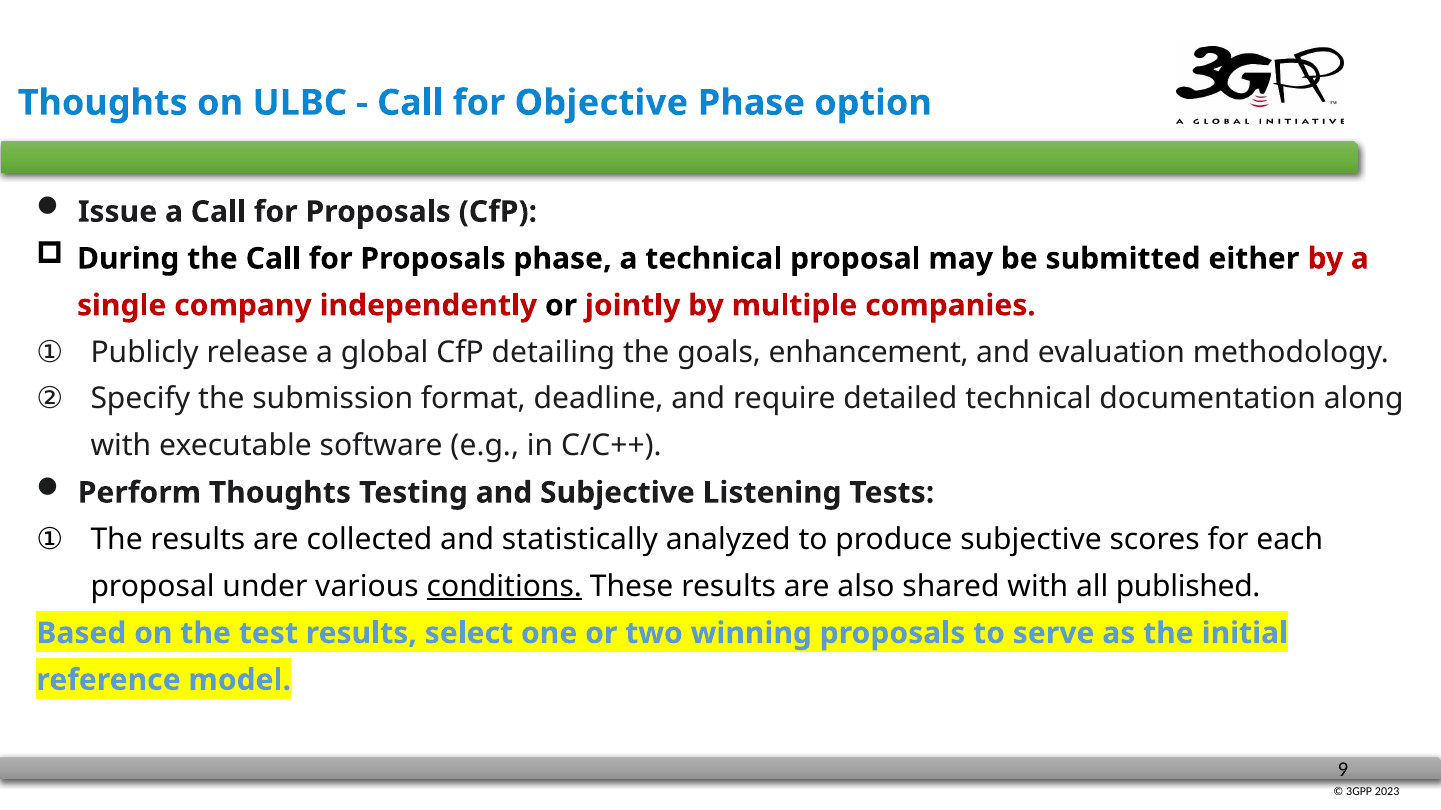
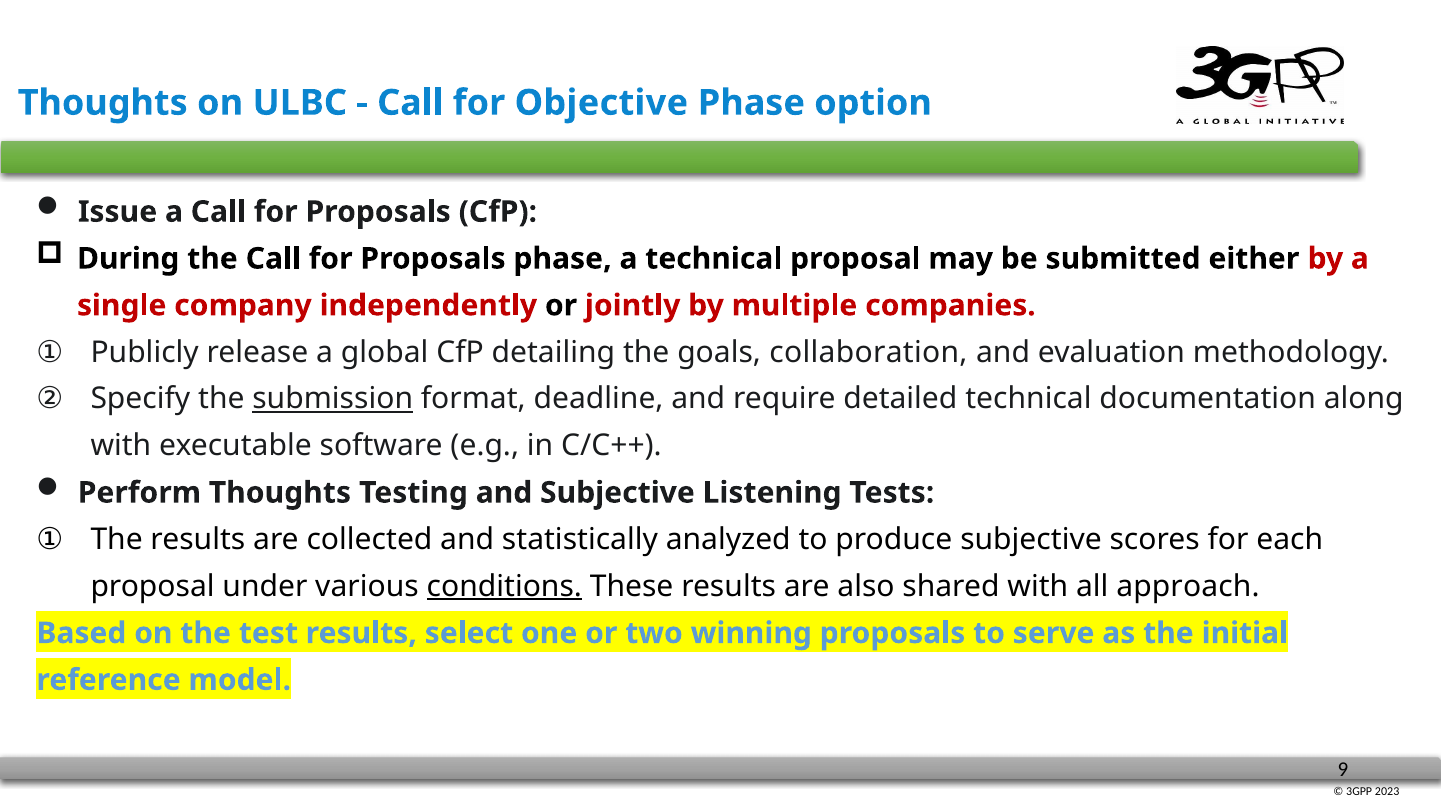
enhancement: enhancement -> collaboration (868, 353)
submission underline: none -> present (333, 399)
published: published -> approach (1188, 587)
